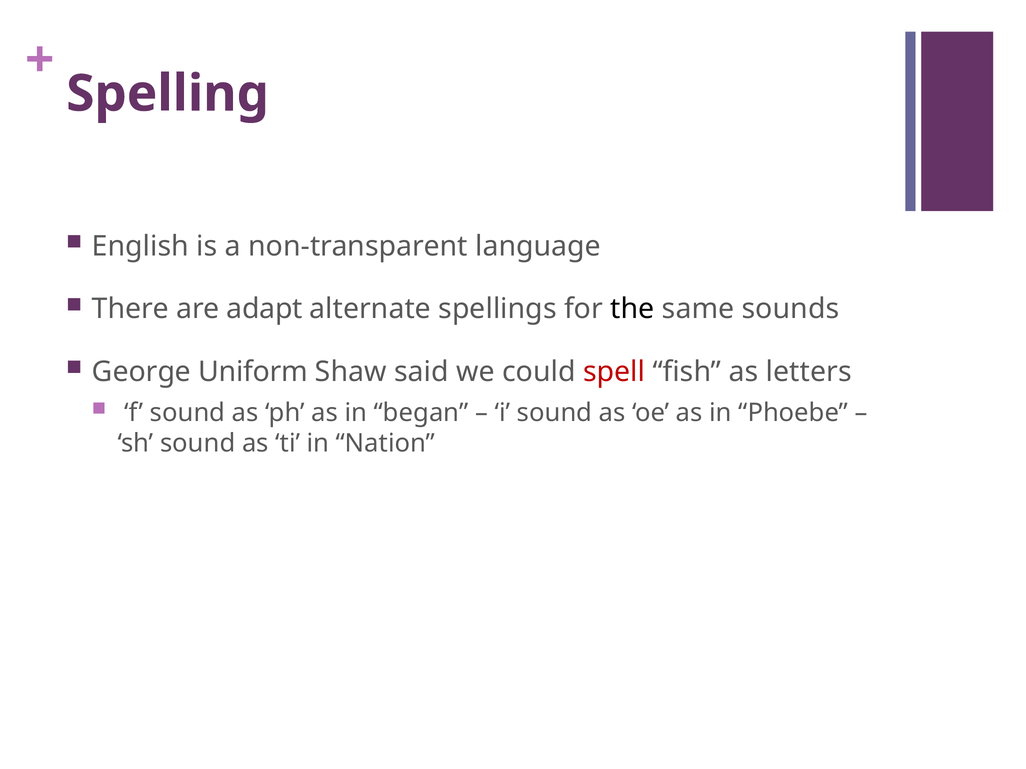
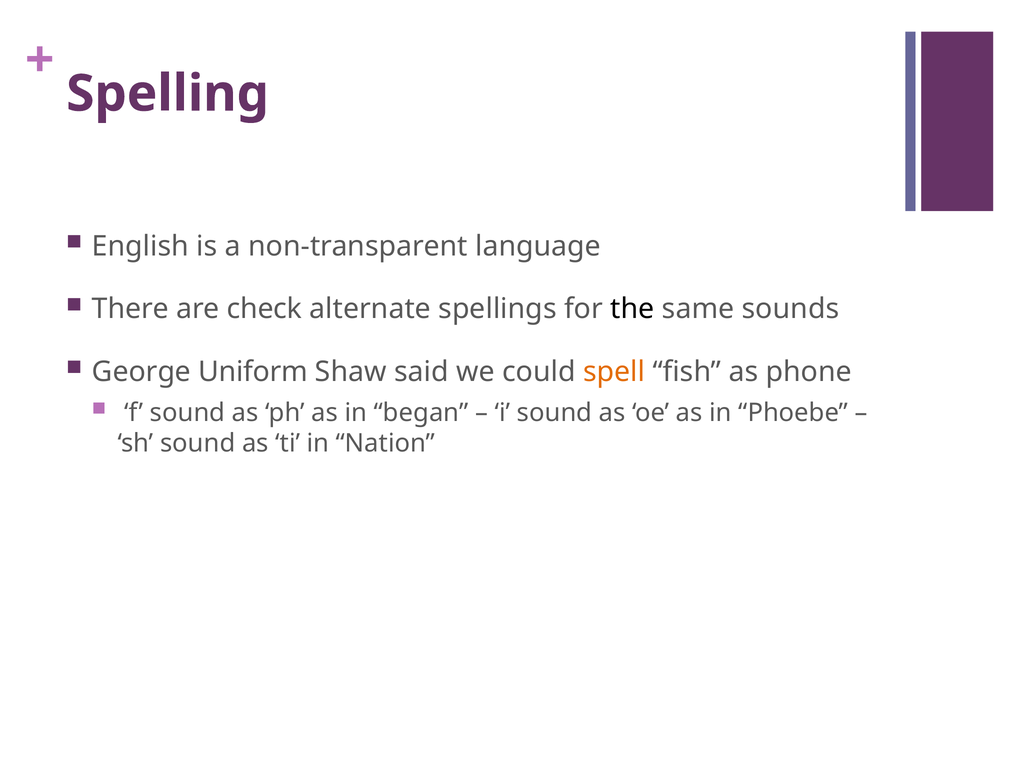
adapt: adapt -> check (265, 309)
spell colour: red -> orange (614, 372)
letters: letters -> phone (809, 372)
